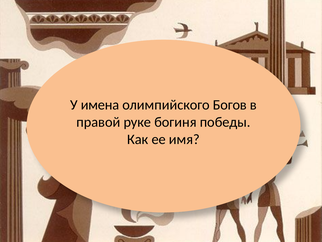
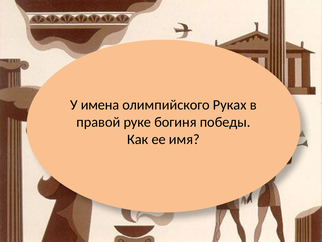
Богов: Богов -> Руках (230, 105)
